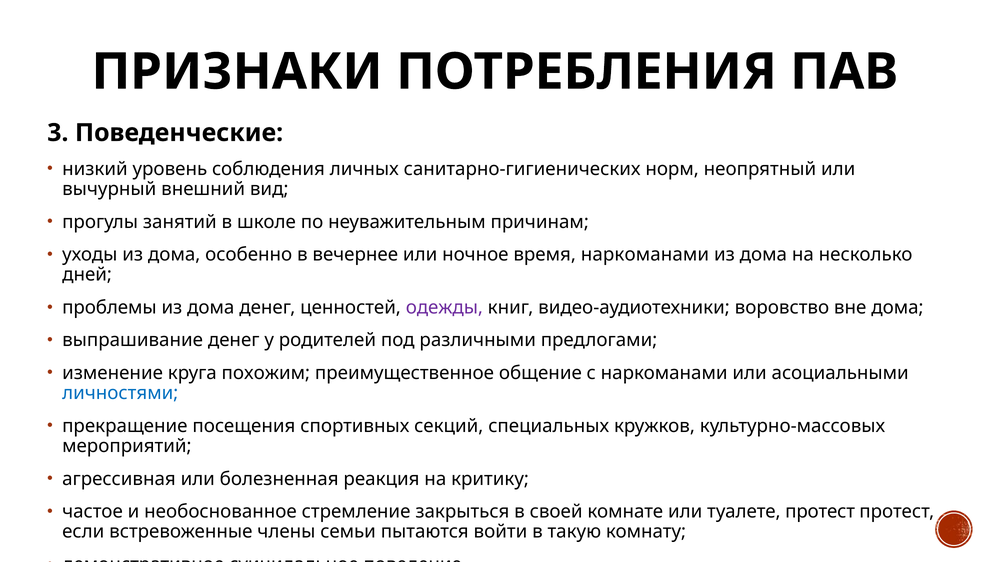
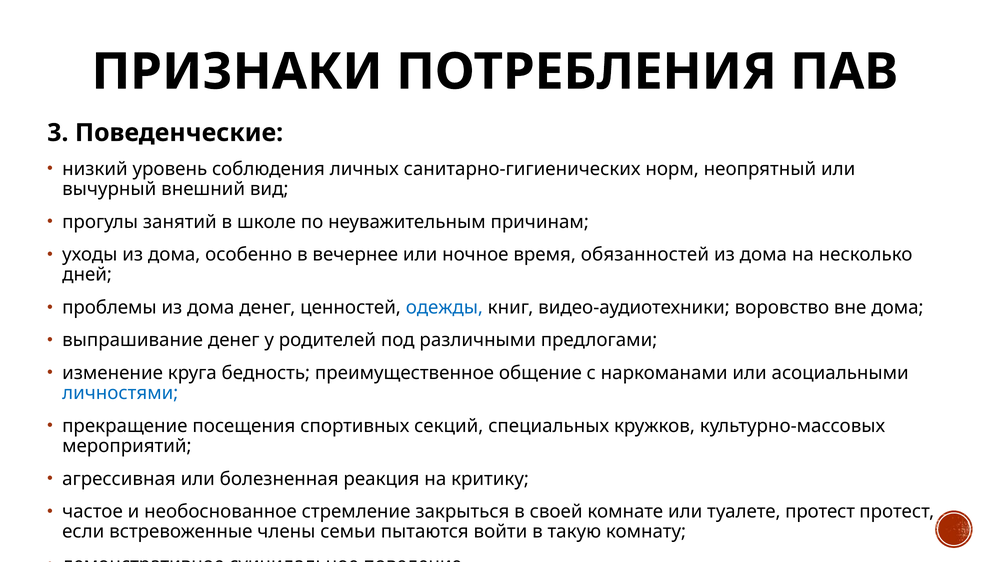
время наркоманами: наркоманами -> обязанностей (645, 255)
одежды colour: purple -> blue (444, 308)
похожим: похожим -> бедность (266, 373)
